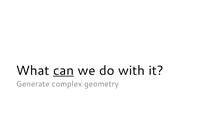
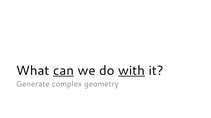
with underline: none -> present (132, 71)
